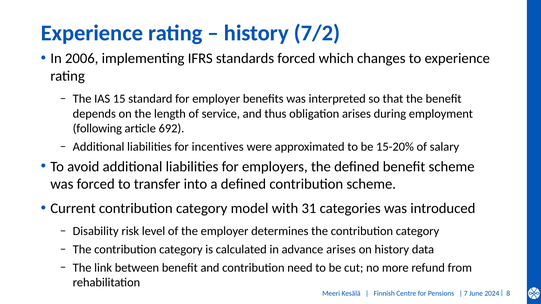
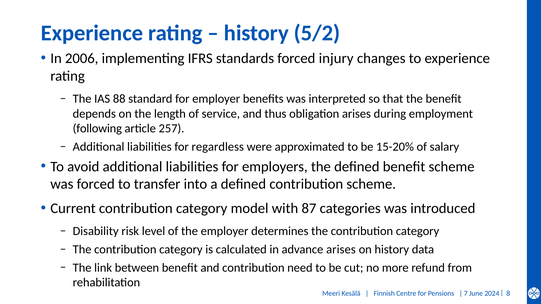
7/2: 7/2 -> 5/2 (317, 33)
which: which -> injury (336, 59)
15: 15 -> 88 (119, 99)
692: 692 -> 257 (172, 129)
incentives: incentives -> regardless (218, 147)
31: 31 -> 87 (309, 209)
